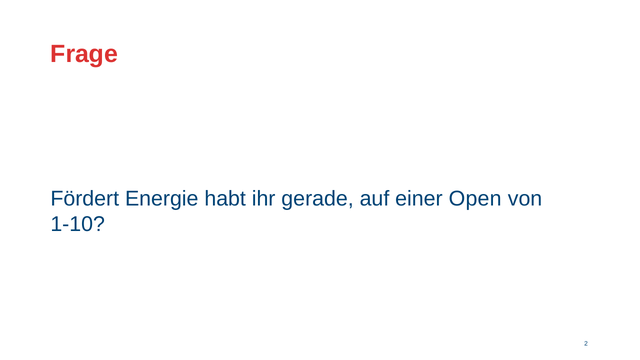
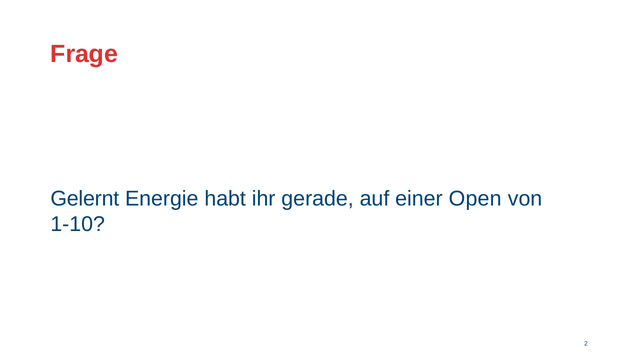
Fördert: Fördert -> Gelernt (85, 199)
